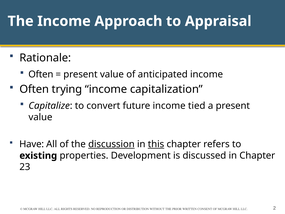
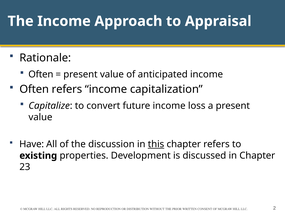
Often trying: trying -> refers (67, 89)
tied: tied -> loss (197, 106)
discussion underline: present -> none (111, 144)
